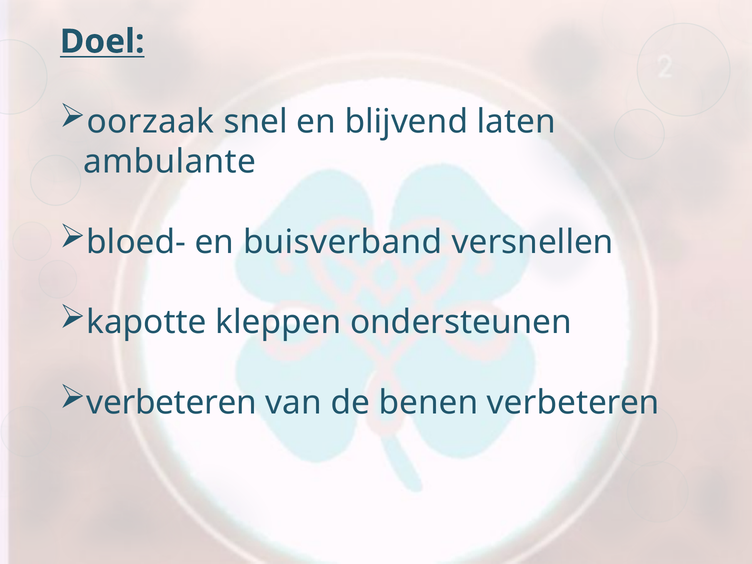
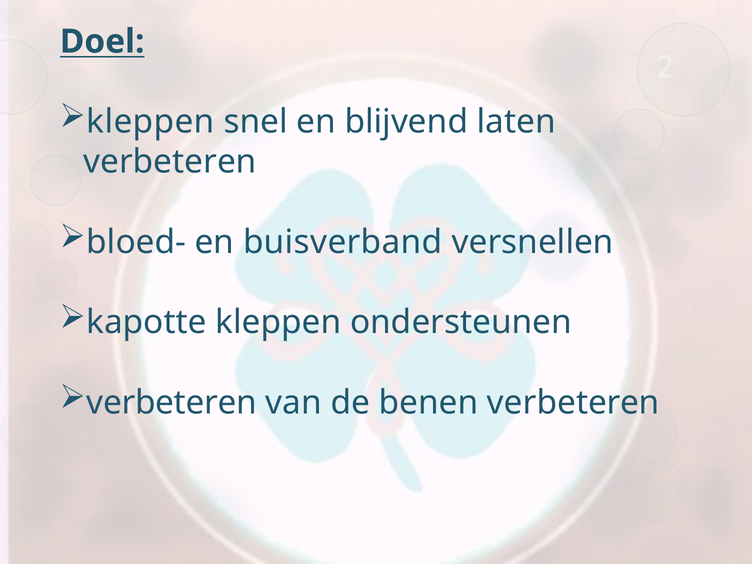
oorzaak: oorzaak -> kleppen (150, 122)
ambulante: ambulante -> verbeteren (170, 162)
